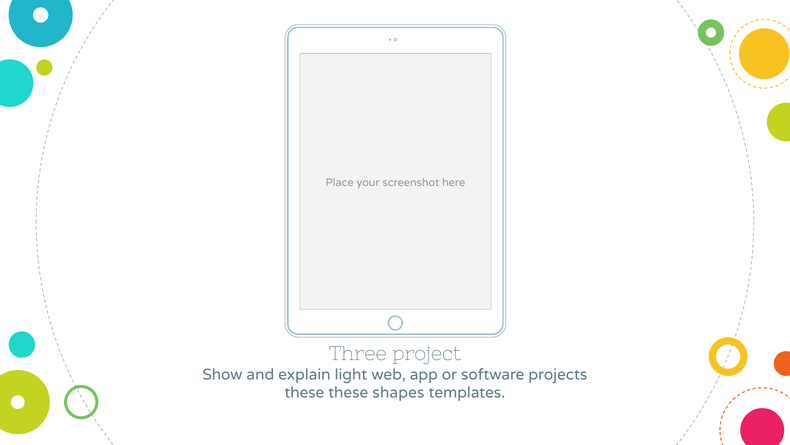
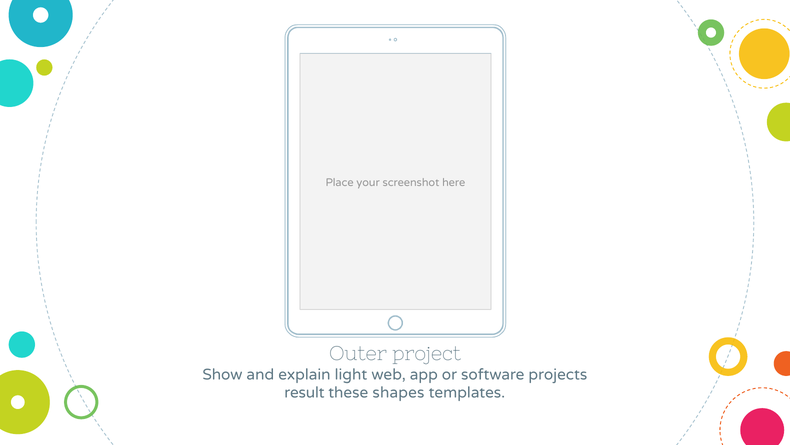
Three: Three -> Outer (358, 353)
these: these -> result (304, 392)
